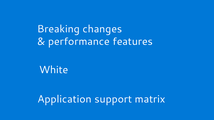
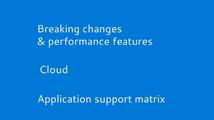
White: White -> Cloud (54, 70)
